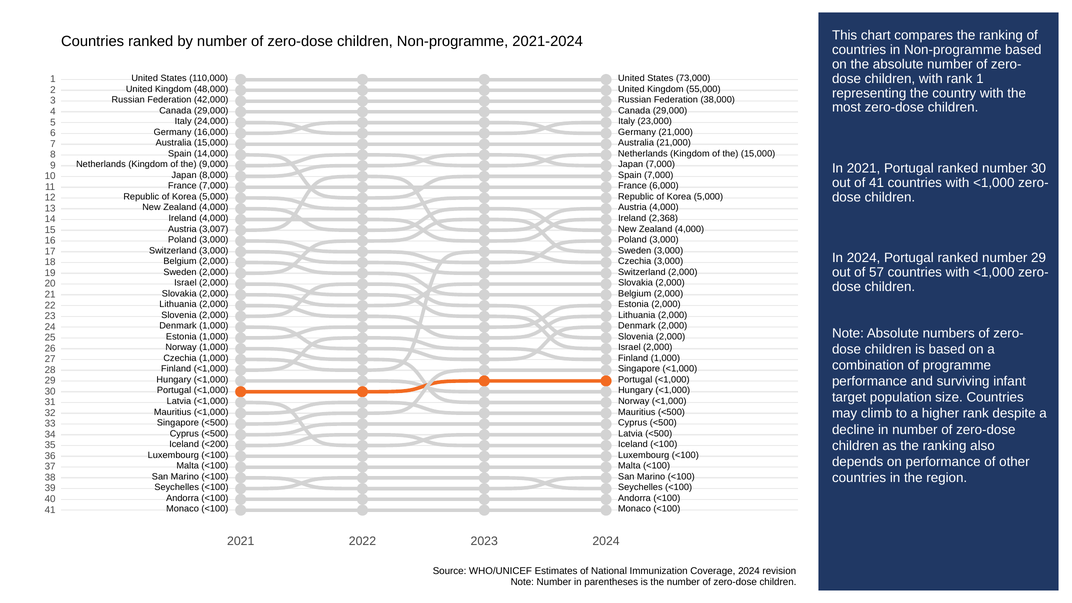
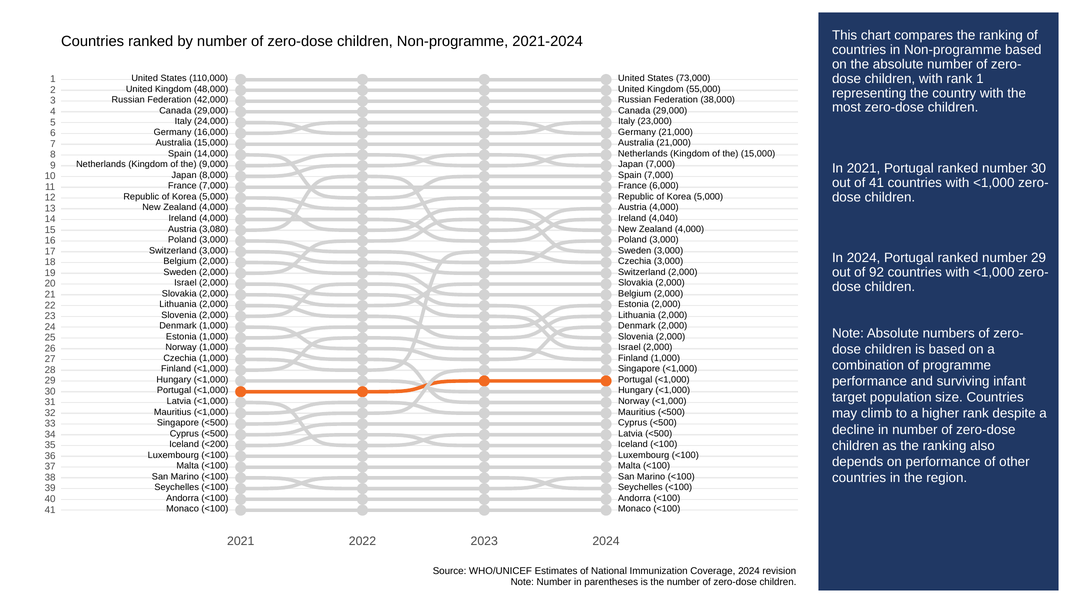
2,368: 2,368 -> 4,040 (663, 218)
3,007: 3,007 -> 3,080 (214, 229)
57: 57 -> 92 (877, 272)
